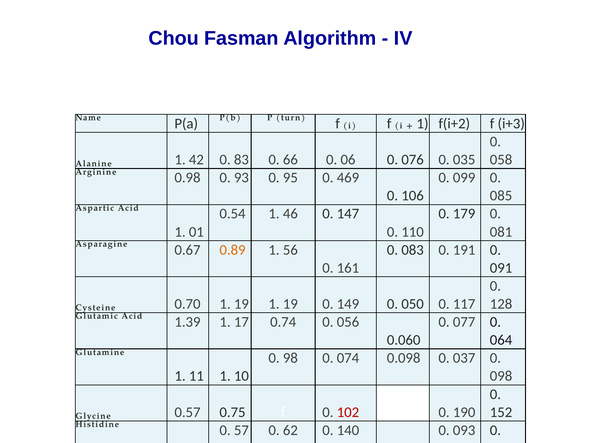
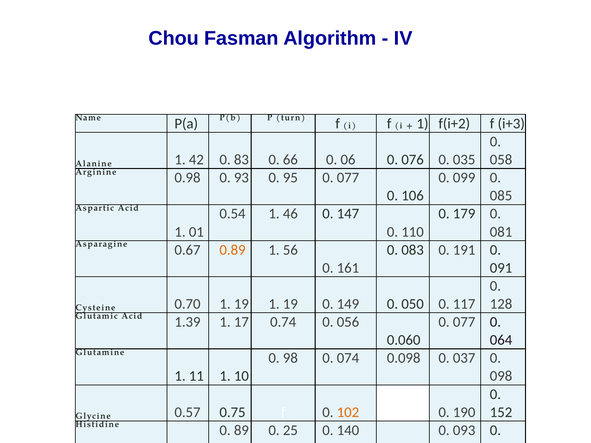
95 0 469: 469 -> 077 (348, 178)
102 colour: red -> orange (348, 412)
57: 57 -> 89 (241, 430)
62: 62 -> 25 (290, 430)
